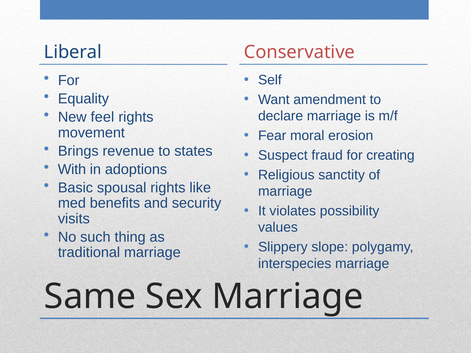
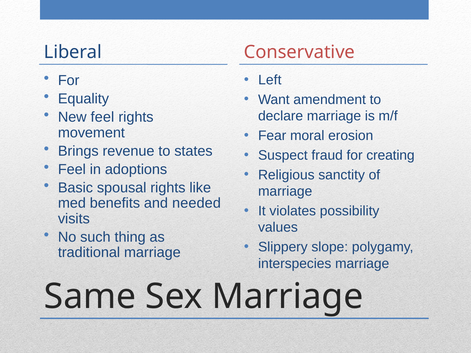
Self: Self -> Left (270, 80)
With: With -> Feel (72, 169)
security: security -> needed (197, 203)
